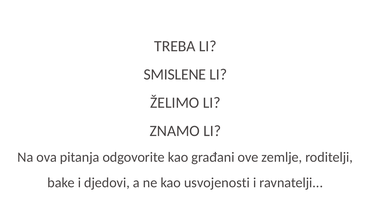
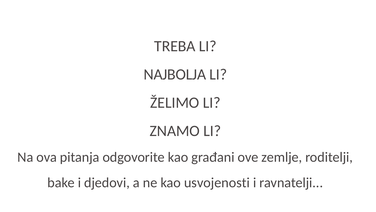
SMISLENE: SMISLENE -> NAJBOLJA (175, 74)
